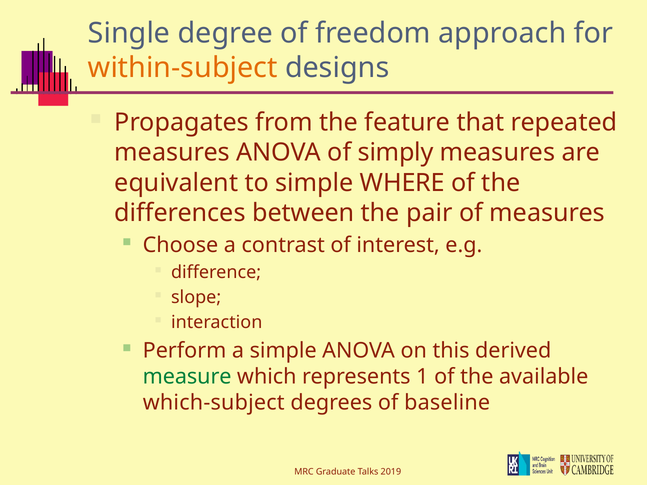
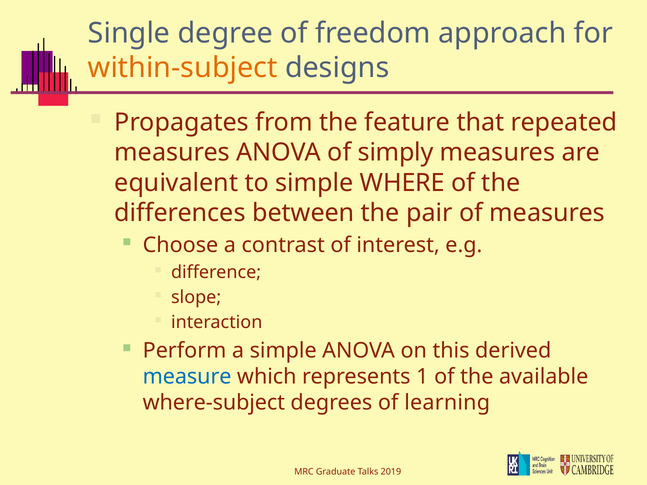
measure colour: green -> blue (187, 377)
which-subject: which-subject -> where-subject (214, 403)
baseline: baseline -> learning (447, 403)
